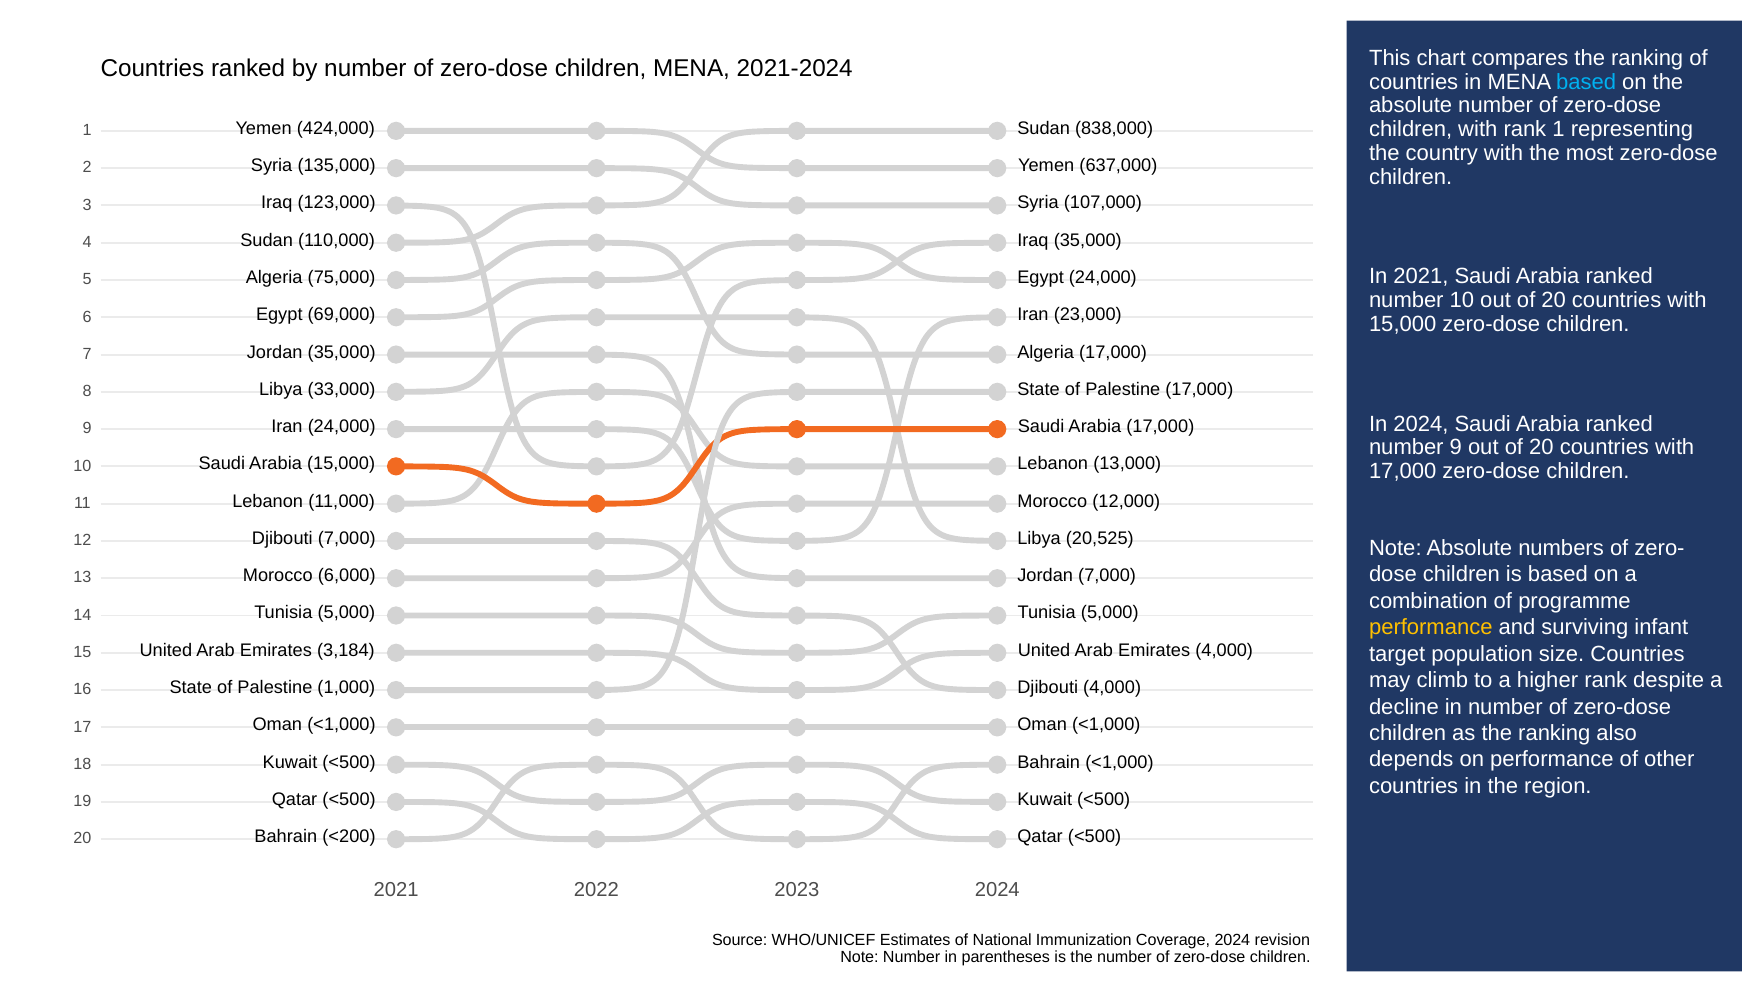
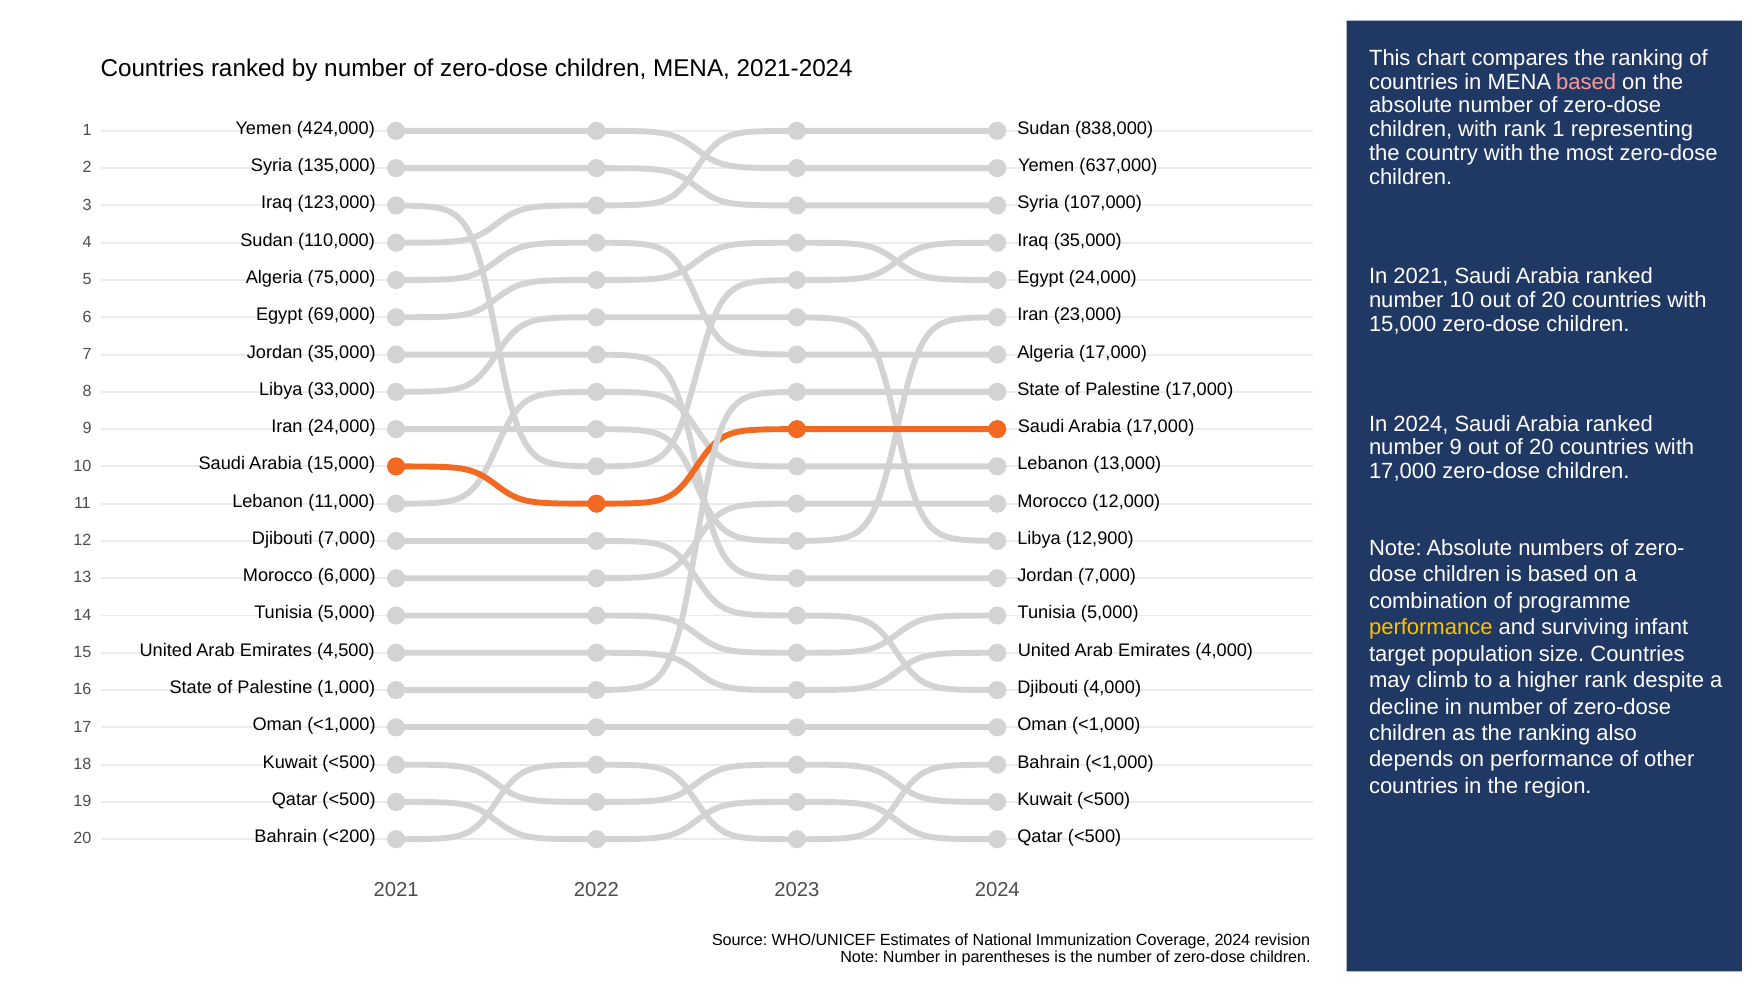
based colour: light blue -> pink (1586, 82)
20,525: 20,525 -> 12,900 (1100, 539)
3,184: 3,184 -> 4,500 (346, 650)
